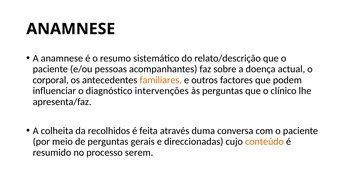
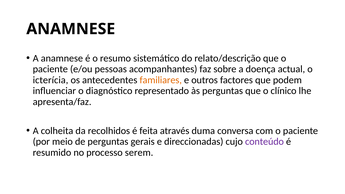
corporal: corporal -> icterícia (51, 80)
intervenções: intervenções -> representado (162, 91)
conteúdo colour: orange -> purple (264, 142)
